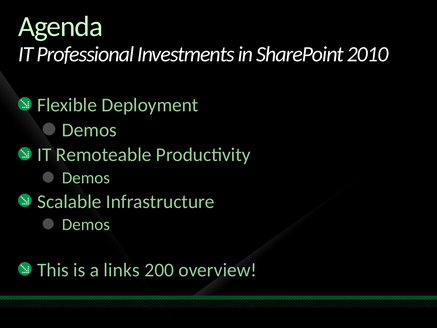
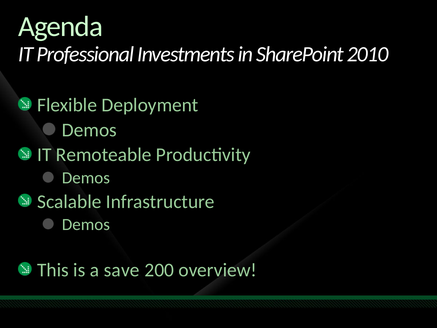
links: links -> save (122, 270)
